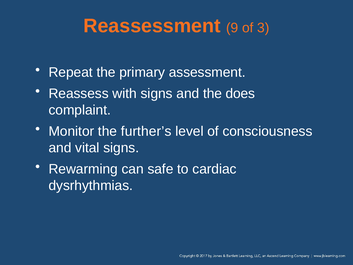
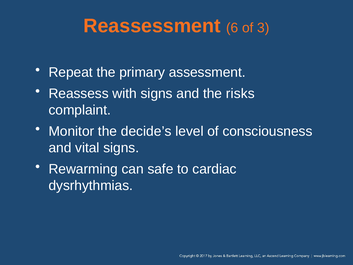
9: 9 -> 6 (232, 28)
does: does -> risks (240, 93)
further’s: further’s -> decide’s (146, 131)
